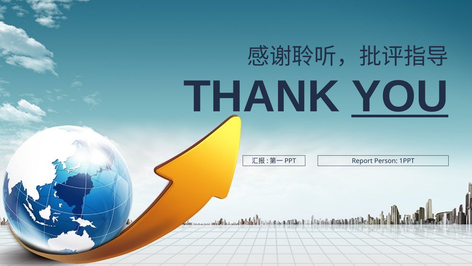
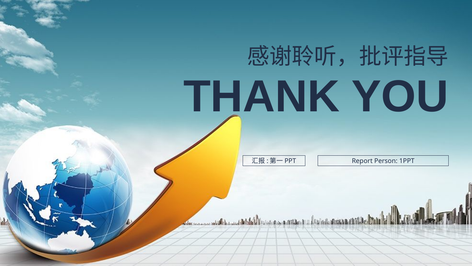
YOU underline: present -> none (400, 97)
